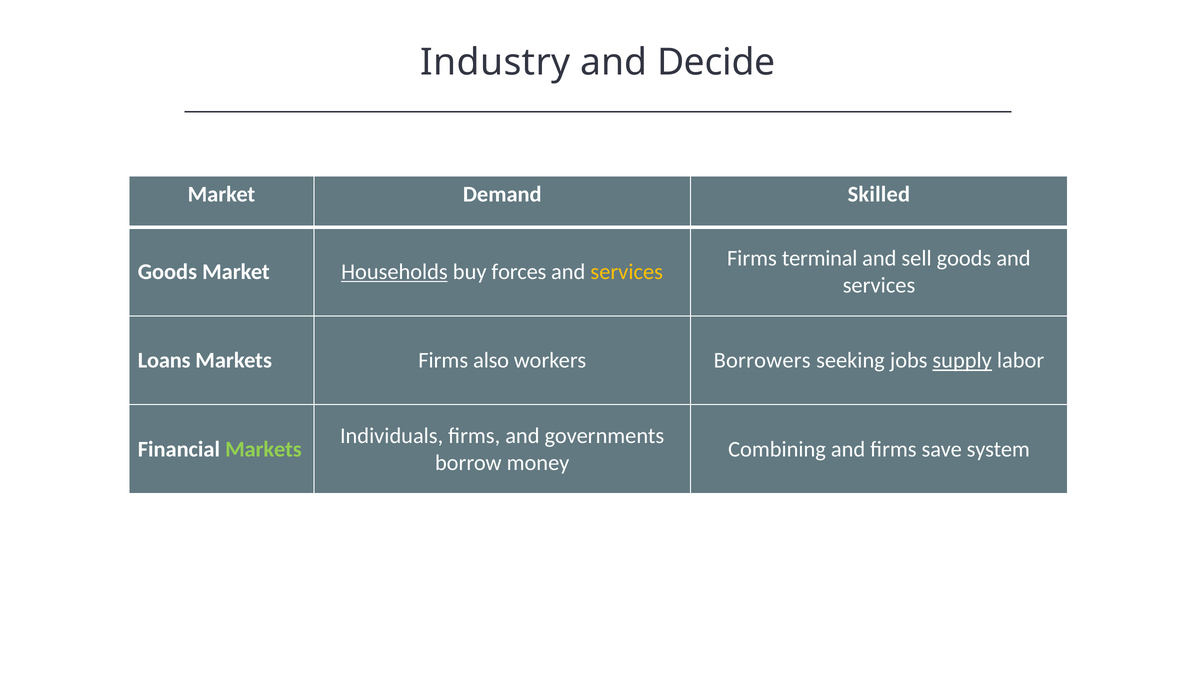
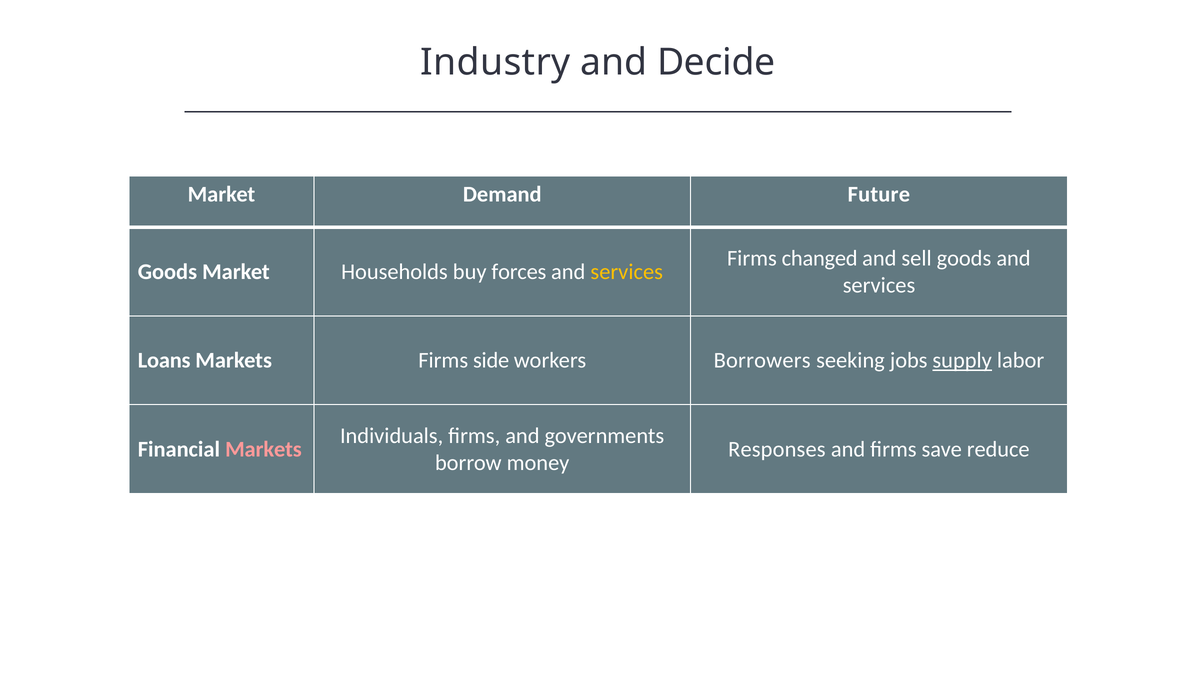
Skilled: Skilled -> Future (879, 194)
terminal: terminal -> changed (820, 258)
Households underline: present -> none (394, 272)
also: also -> side (491, 360)
Markets colour: light green -> pink (263, 449)
Combining: Combining -> Responses (777, 449)
system: system -> reduce (998, 449)
